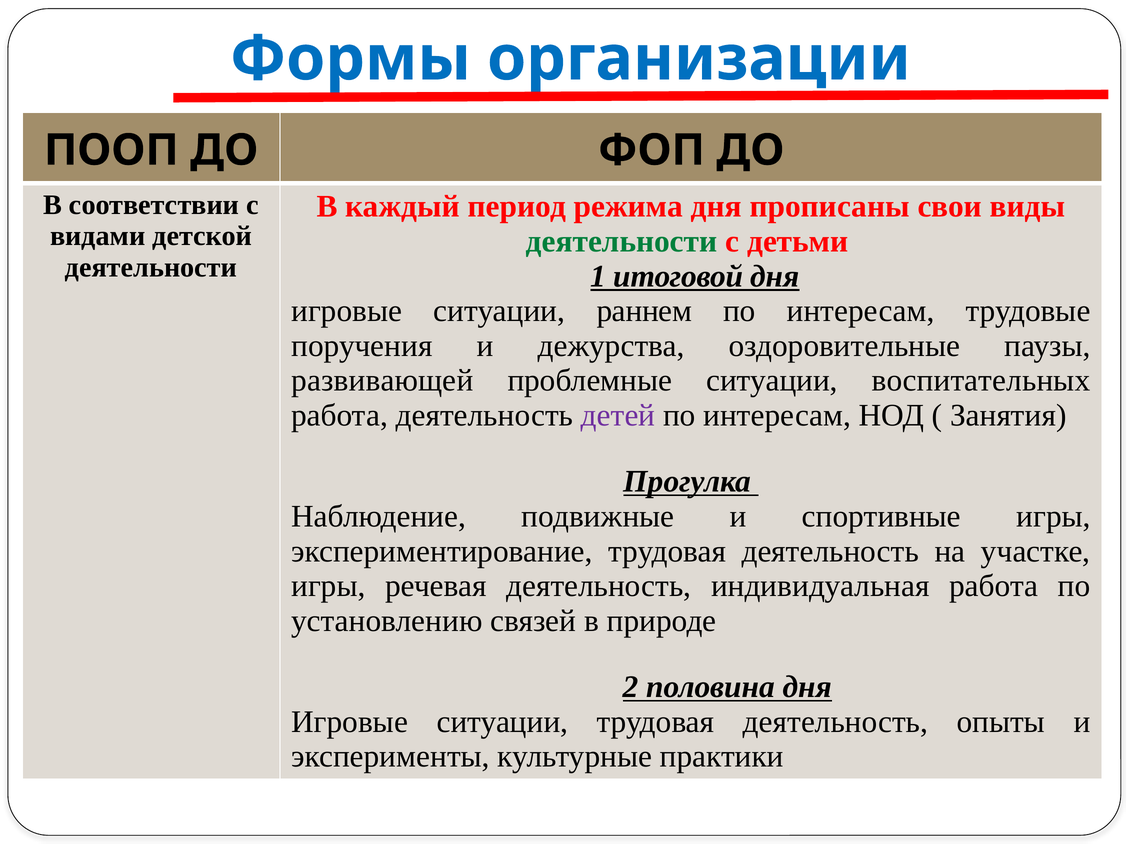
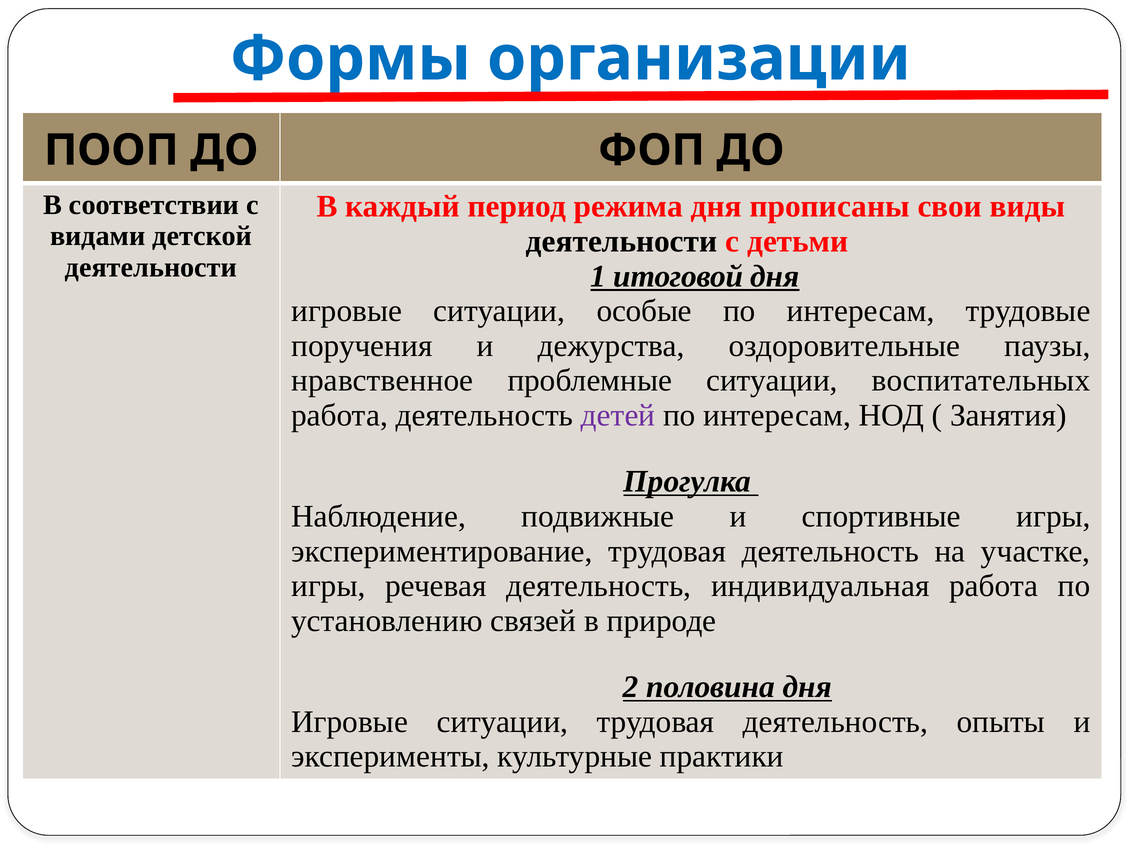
деятельности colour: green -> black (622, 241)
раннем: раннем -> особые (644, 311)
развивающей: развивающей -> нравственное (382, 381)
